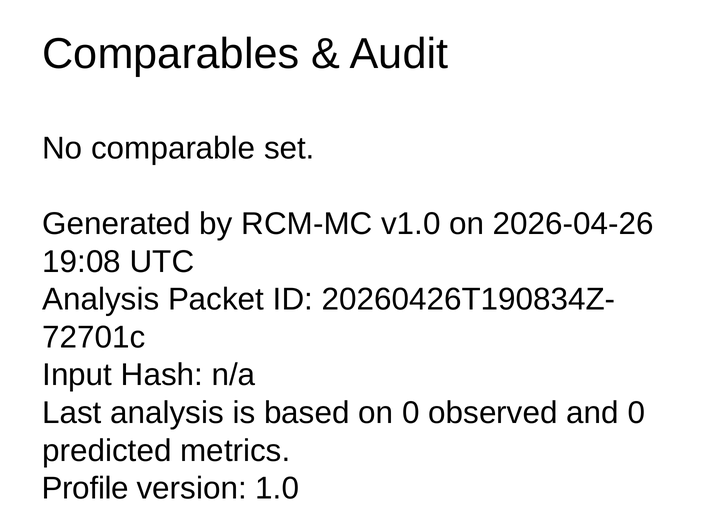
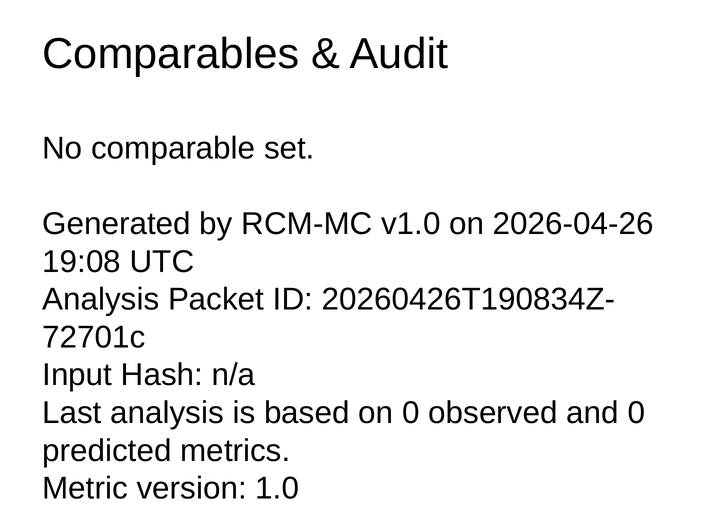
Profile: Profile -> Metric (85, 488)
